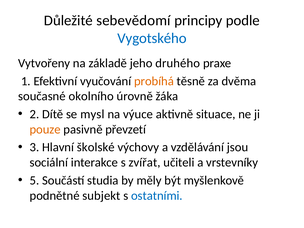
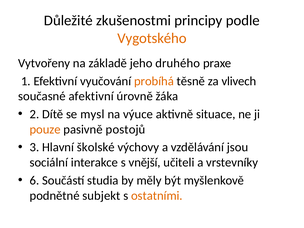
sebevědomí: sebevědomí -> zkušenostmi (134, 21)
Vygotského colour: blue -> orange (152, 38)
dvěma: dvěma -> vlivech (239, 81)
okolního: okolního -> afektivní (91, 96)
převzetí: převzetí -> postojů (126, 129)
zvířat: zvířat -> vnější (145, 163)
5: 5 -> 6 (34, 180)
ostatními colour: blue -> orange (157, 196)
